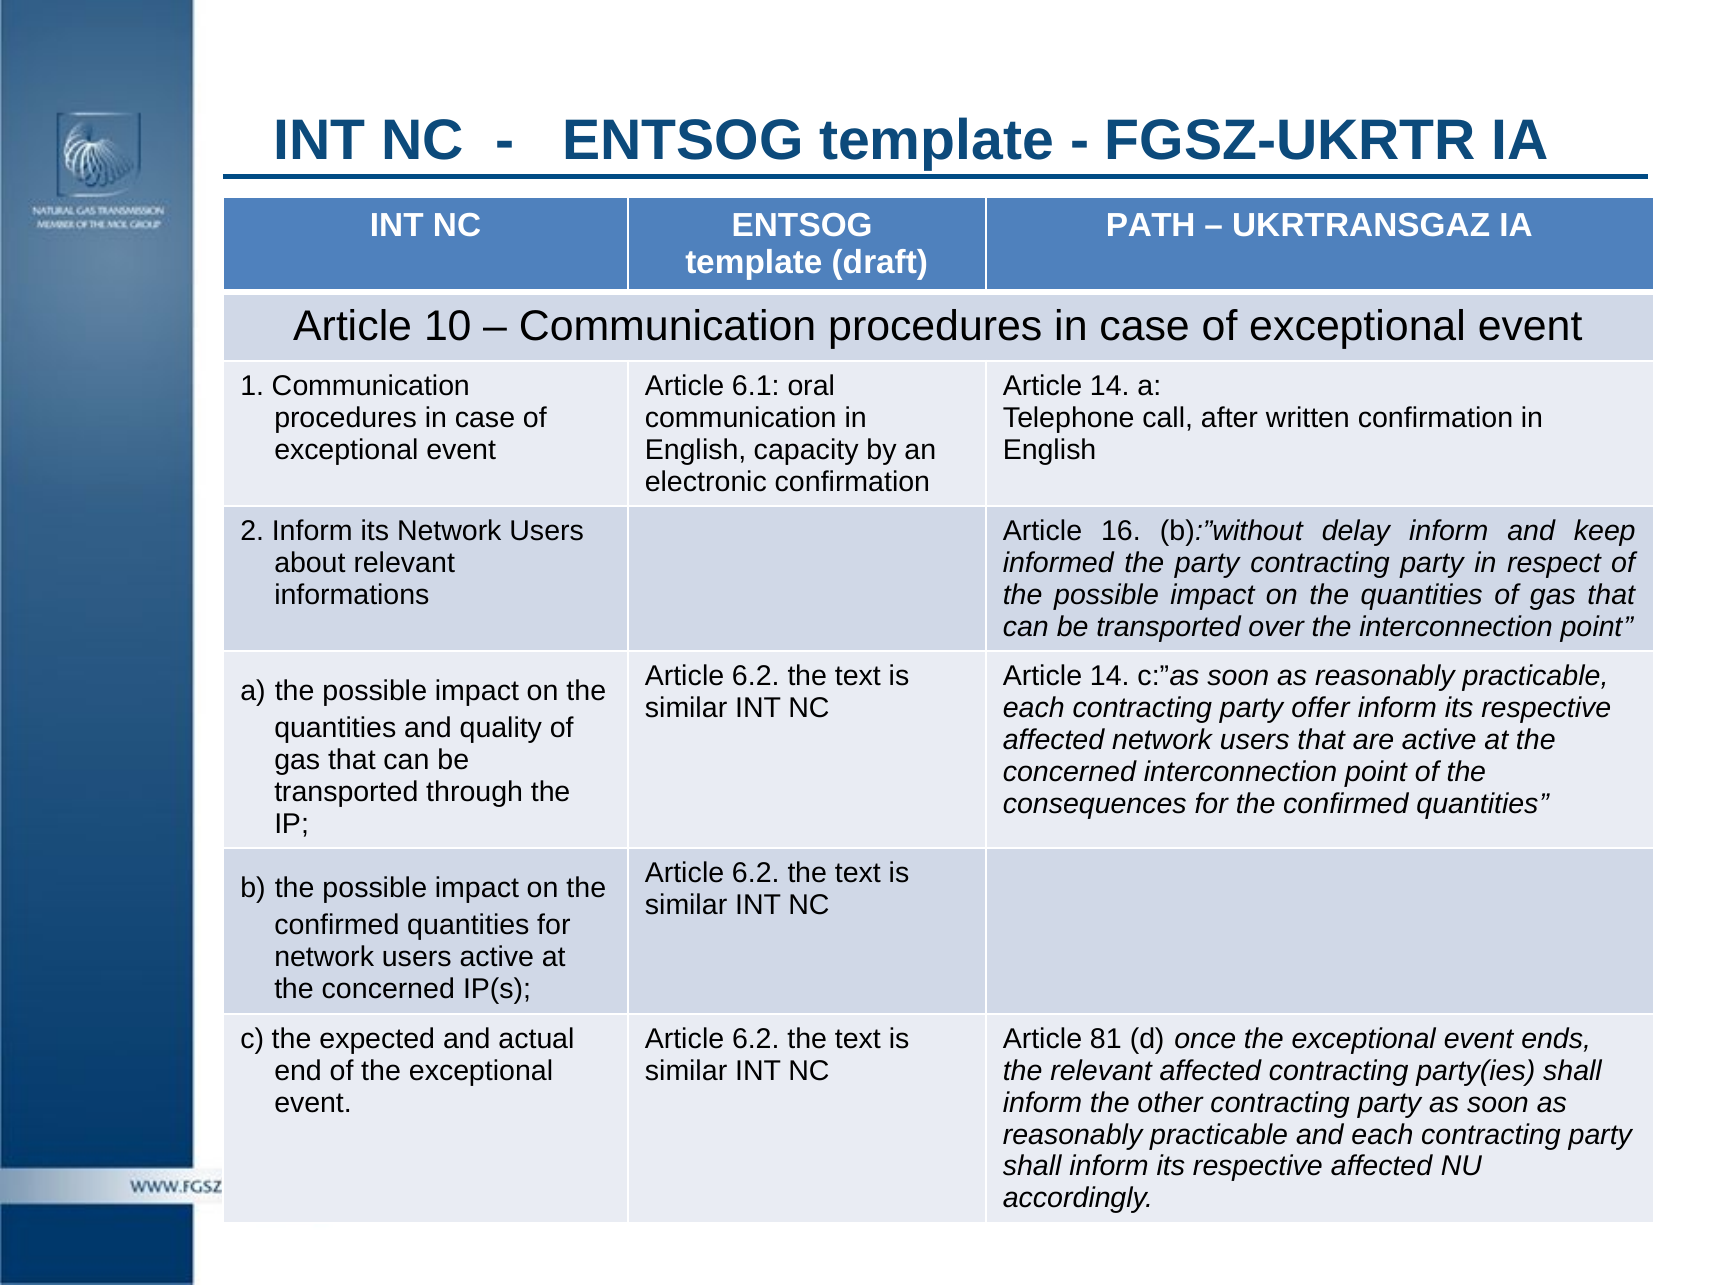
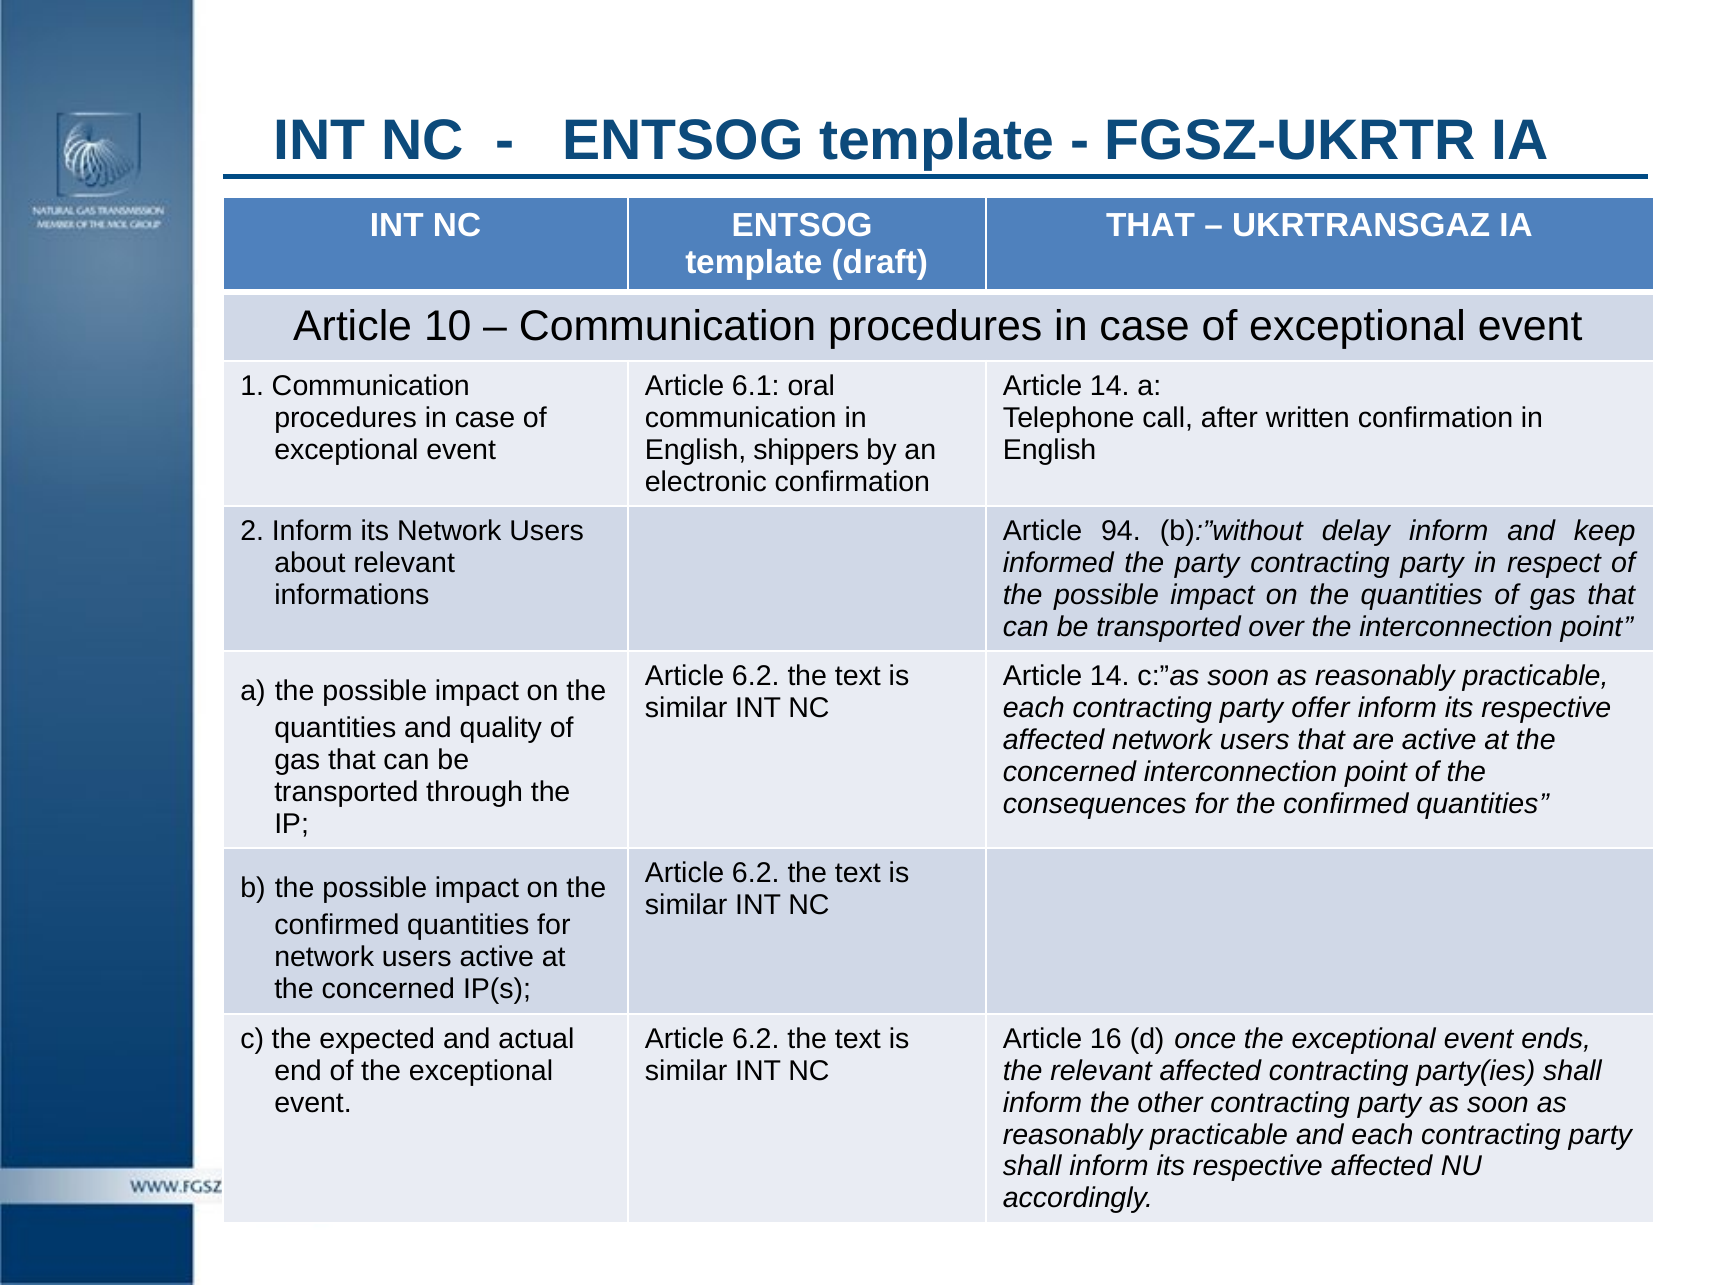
PATH: PATH -> THAT (1151, 225)
capacity: capacity -> shippers (806, 450)
16: 16 -> 94 (1121, 531)
81: 81 -> 16 (1106, 1039)
